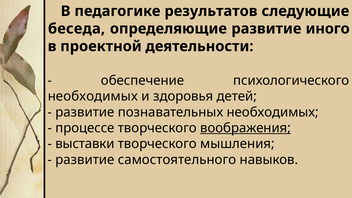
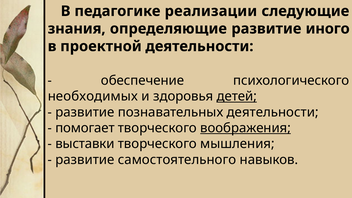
результатов: результатов -> реализации (211, 11)
беседа: беседа -> знания (77, 29)
детей underline: none -> present (237, 96)
познавательных необходимых: необходимых -> деятельности (273, 112)
процессе: процессе -> помогает (85, 128)
